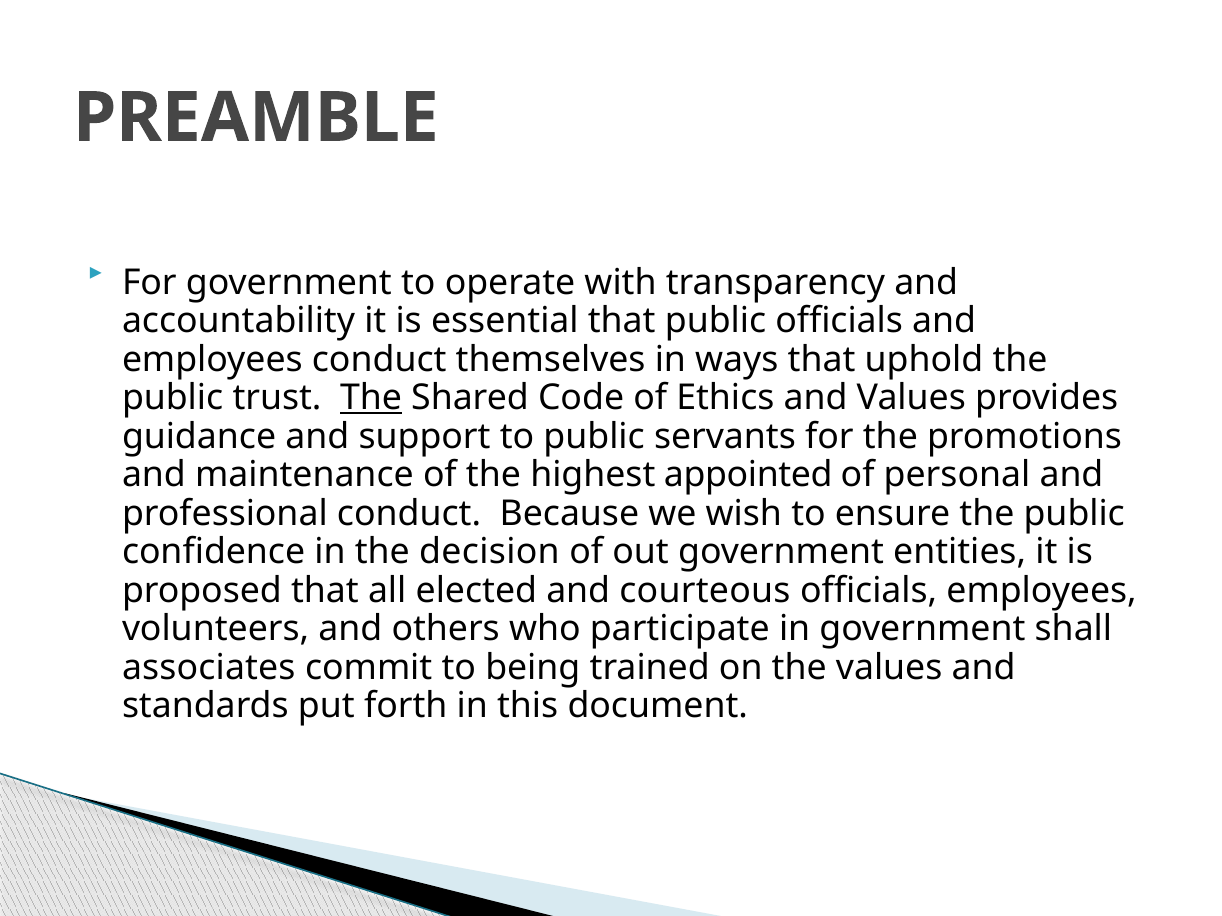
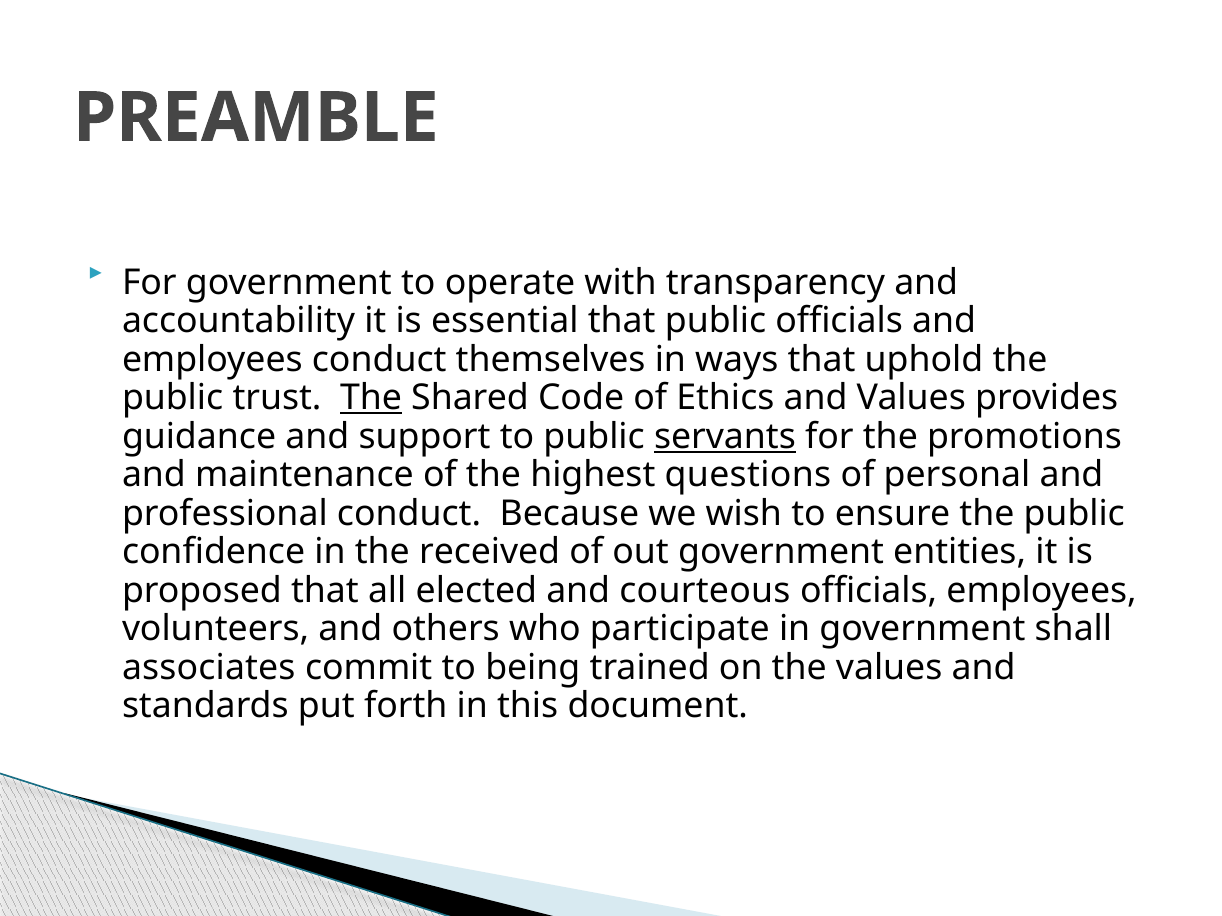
servants underline: none -> present (725, 437)
appointed: appointed -> questions (748, 475)
decision: decision -> received (490, 552)
